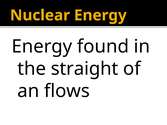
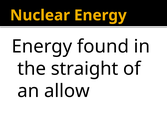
flows: flows -> allow (67, 91)
